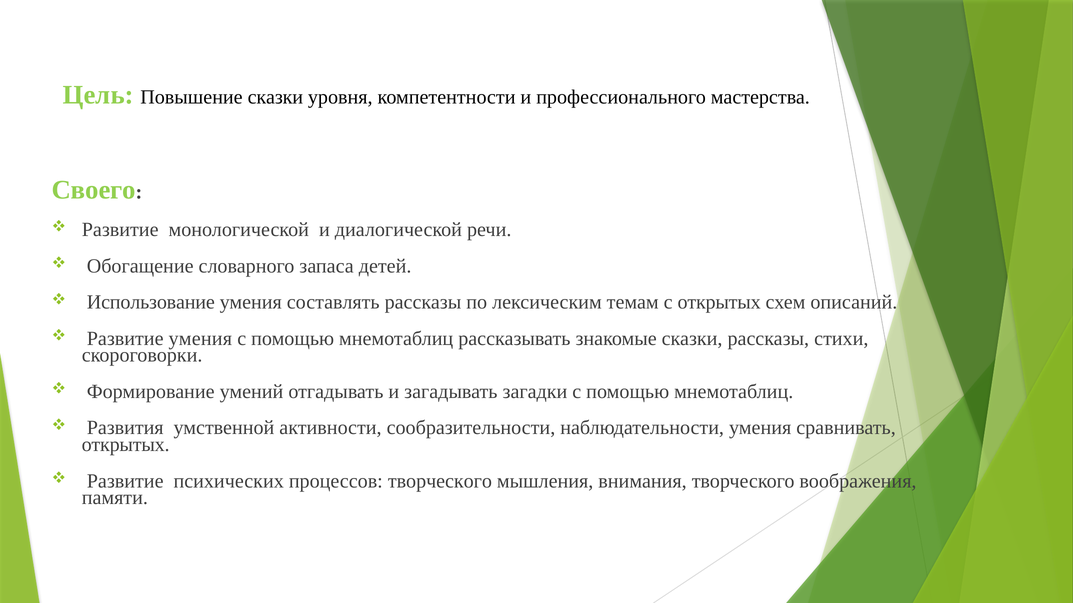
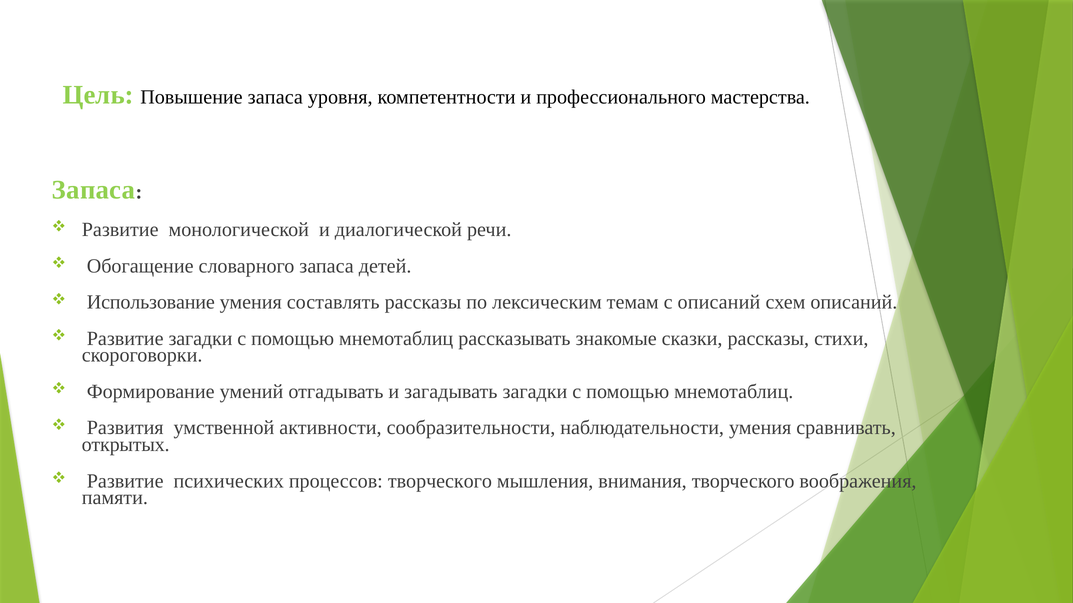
Повышение сказки: сказки -> запаса (275, 97)
Своего: Своего -> Запаса (94, 190)
с открытых: открытых -> описаний (719, 302)
Развитие умения: умения -> загадки (200, 339)
